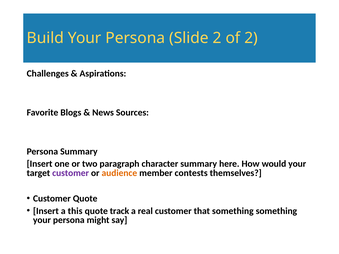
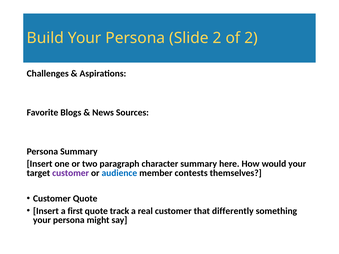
audience colour: orange -> blue (119, 173)
this: this -> first (75, 211)
that something: something -> differently (233, 211)
